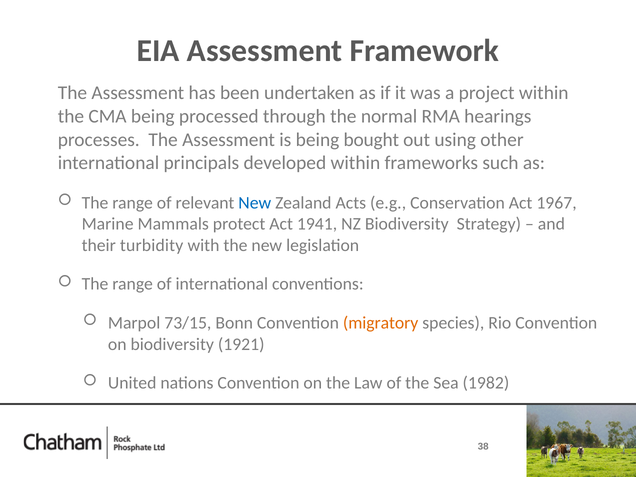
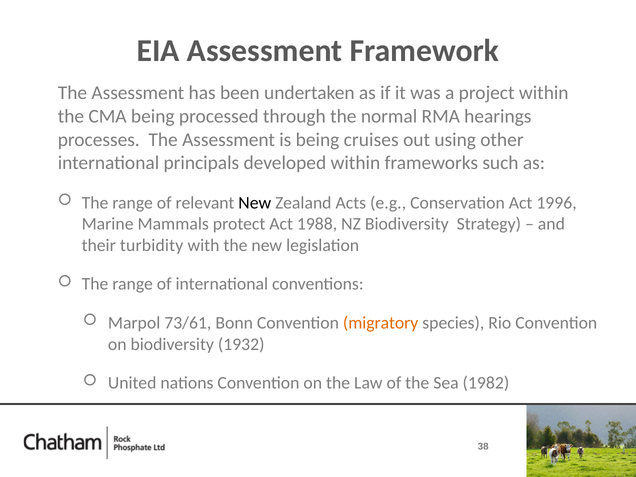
bought: bought -> cruises (371, 140)
New colour: blue -> black (255, 203)
1967: 1967 -> 1996 (557, 203)
1941: 1941 -> 1988 (317, 224)
73/15: 73/15 -> 73/61 (188, 323)
1921: 1921 -> 1932 (241, 344)
